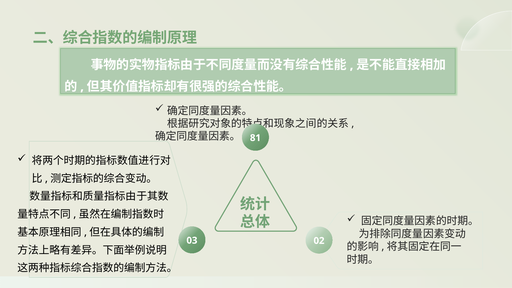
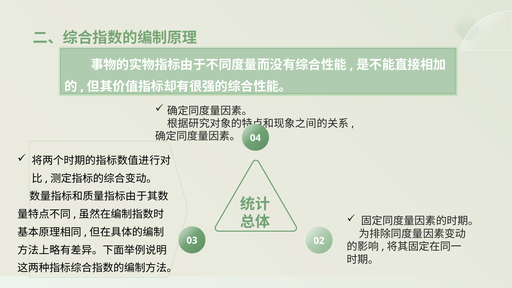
81: 81 -> 04 (255, 138)
